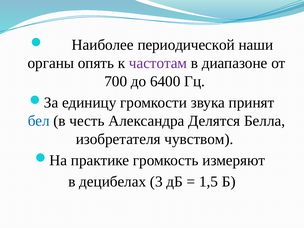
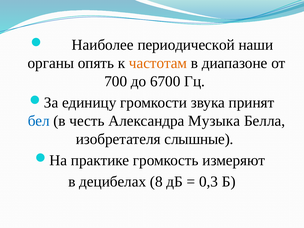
частотам colour: purple -> orange (158, 63)
6400: 6400 -> 6700 (165, 81)
Делятся: Делятся -> Музыка (214, 121)
чувством: чувством -> слышные (199, 139)
3: 3 -> 8 (156, 182)
1,5: 1,5 -> 0,3 (209, 182)
